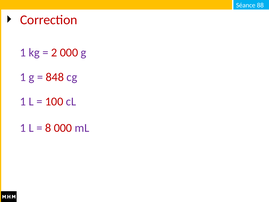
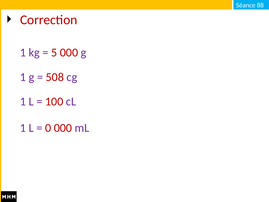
2: 2 -> 5 (54, 53)
848: 848 -> 508 (55, 77)
8: 8 -> 0 (48, 128)
